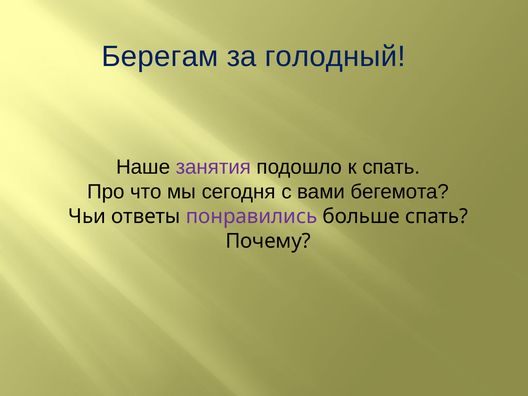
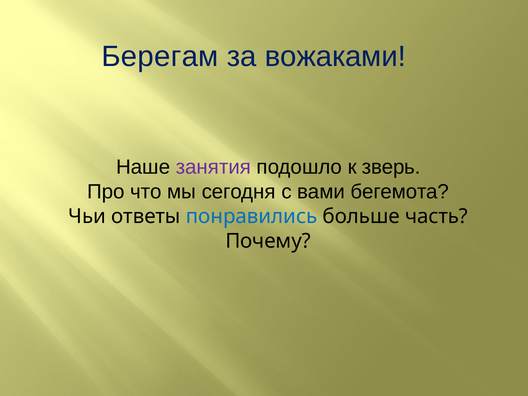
голодный: голодный -> вожаками (335, 57)
к спать: спать -> зверь (391, 167)
понравились colour: purple -> blue (252, 216)
больше спать: спать -> часть (436, 216)
